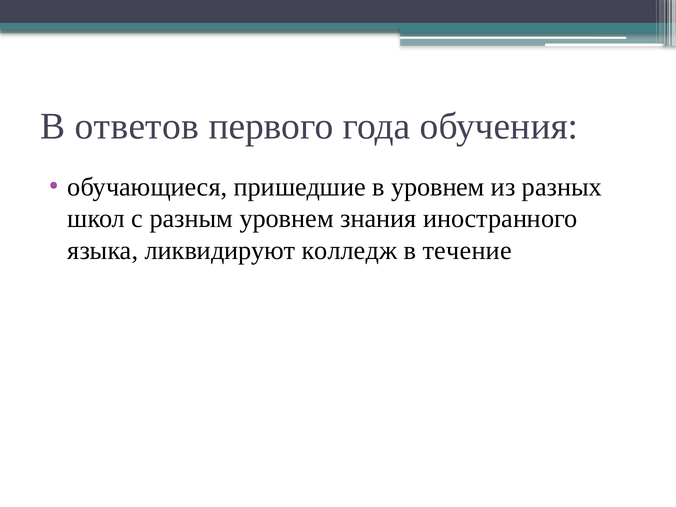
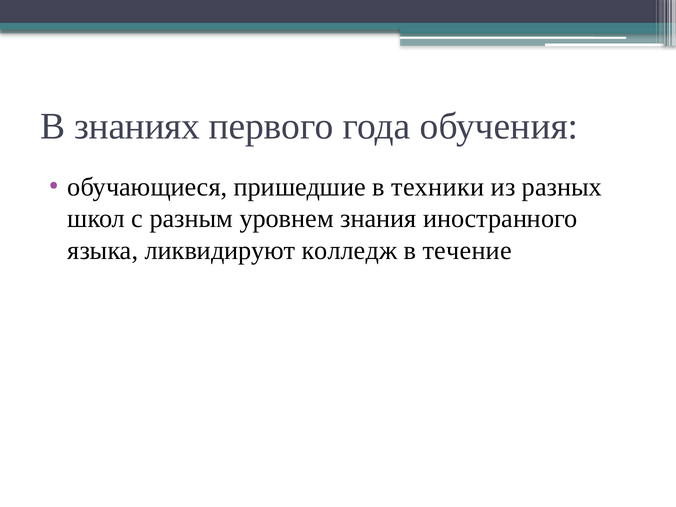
ответов: ответов -> знаниях (137, 127)
в уровнем: уровнем -> техники (438, 187)
